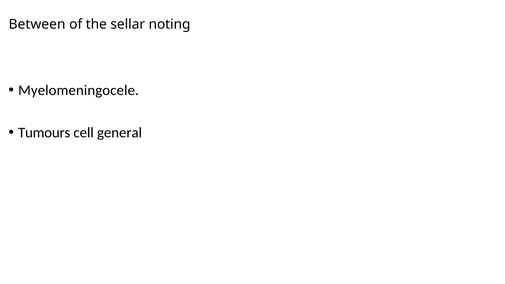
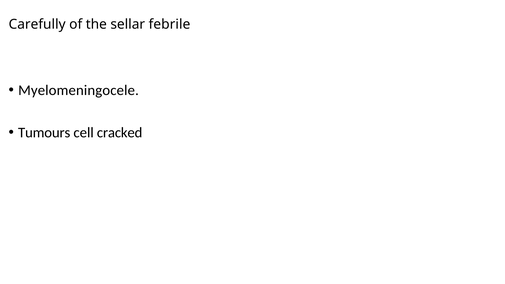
Between: Between -> Carefully (37, 24)
noting: noting -> febrile (169, 24)
general: general -> cracked (120, 133)
